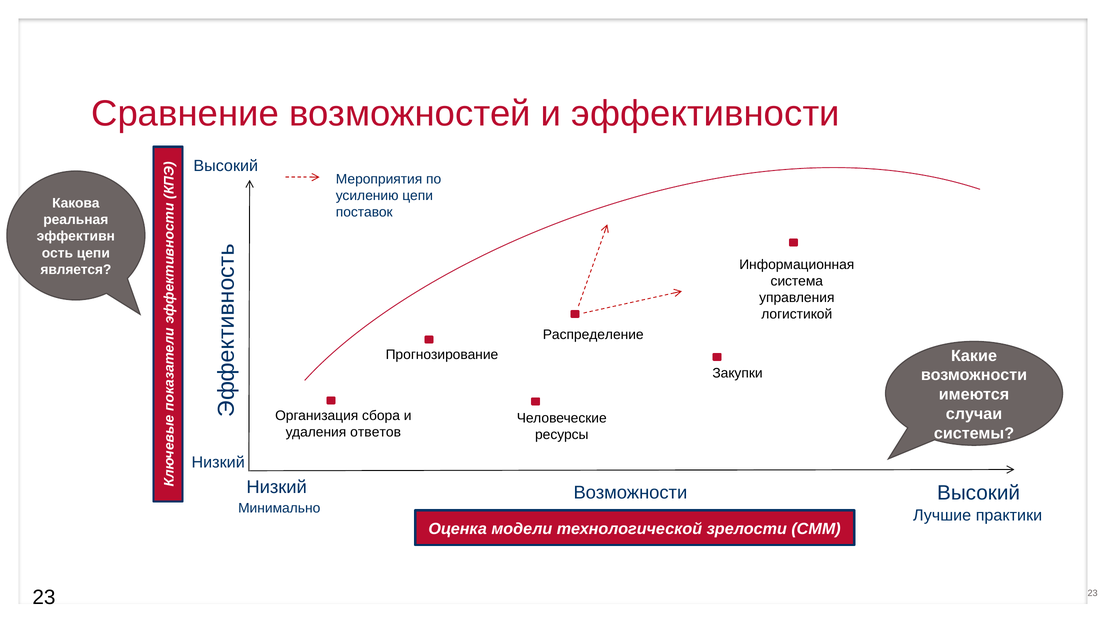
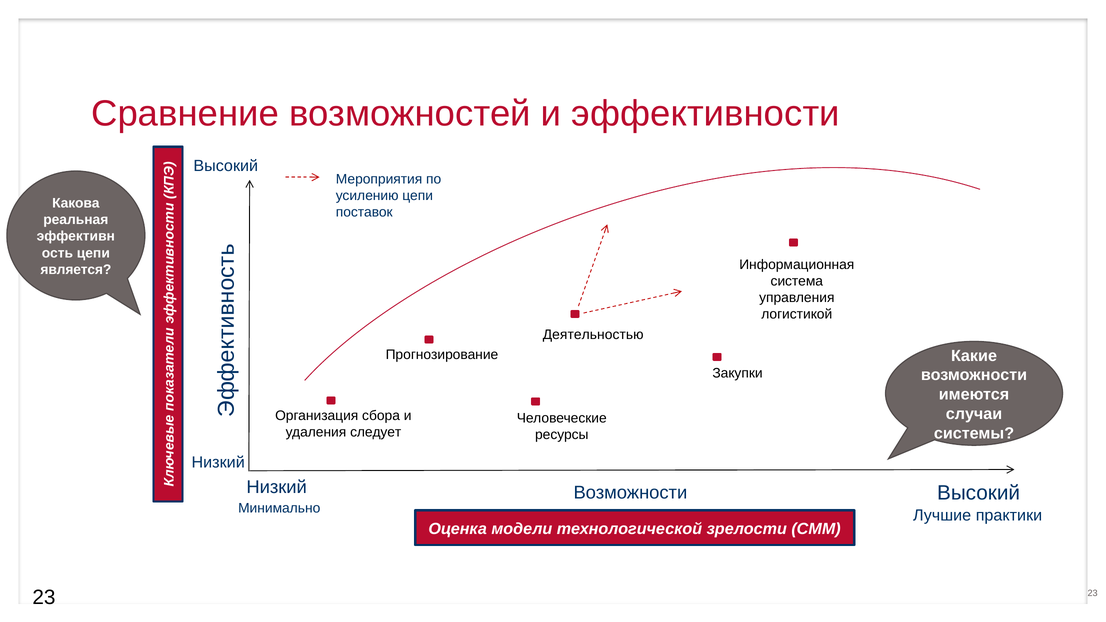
Распределение: Распределение -> Деятельностью (593, 335)
ответов: ответов -> следует (376, 433)
